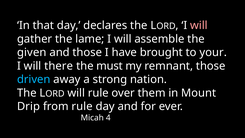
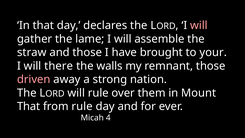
given: given -> straw (32, 52)
must: must -> walls (110, 66)
driven colour: light blue -> pink (34, 79)
Drip: Drip -> That (29, 106)
